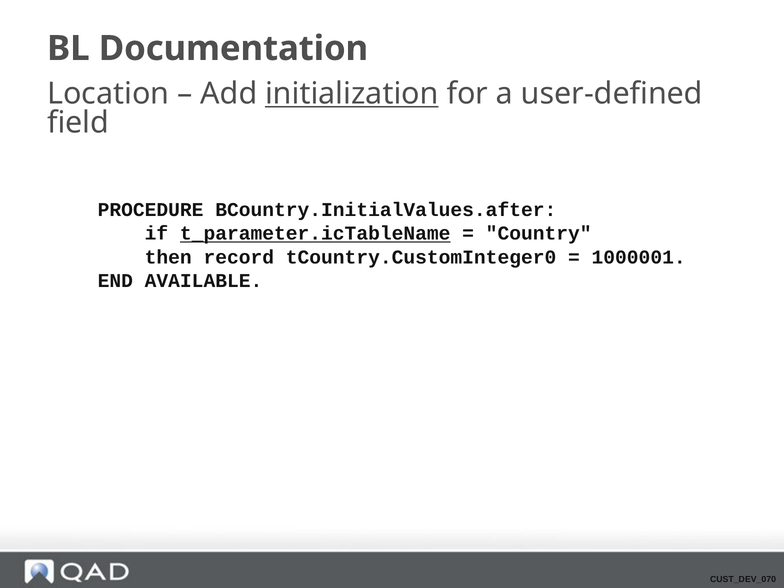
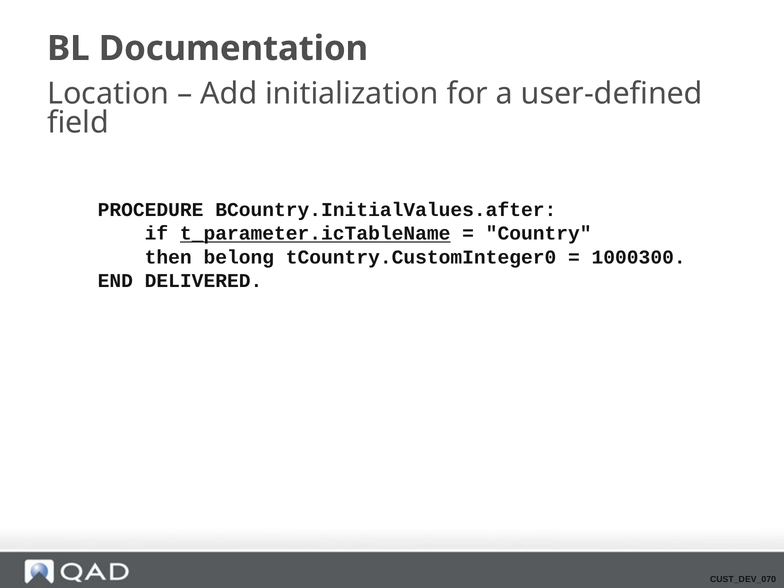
initialization underline: present -> none (352, 94)
record: record -> belong (239, 257)
1000001: 1000001 -> 1000300 (639, 257)
AVAILABLE: AVAILABLE -> DELIVERED (204, 281)
